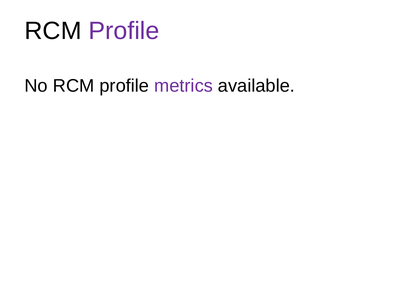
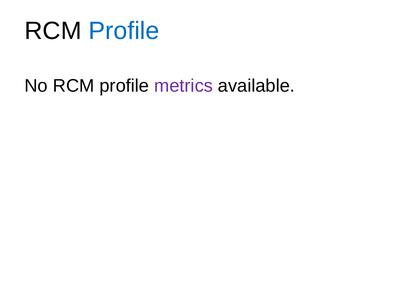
Profile colour: purple -> blue (124, 31)
